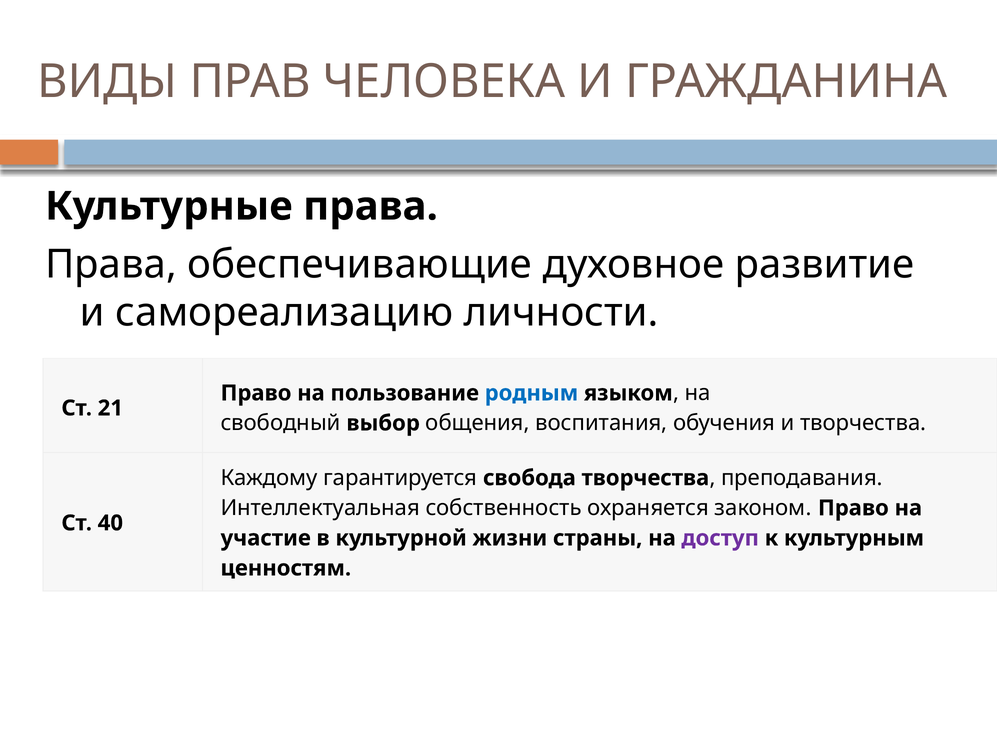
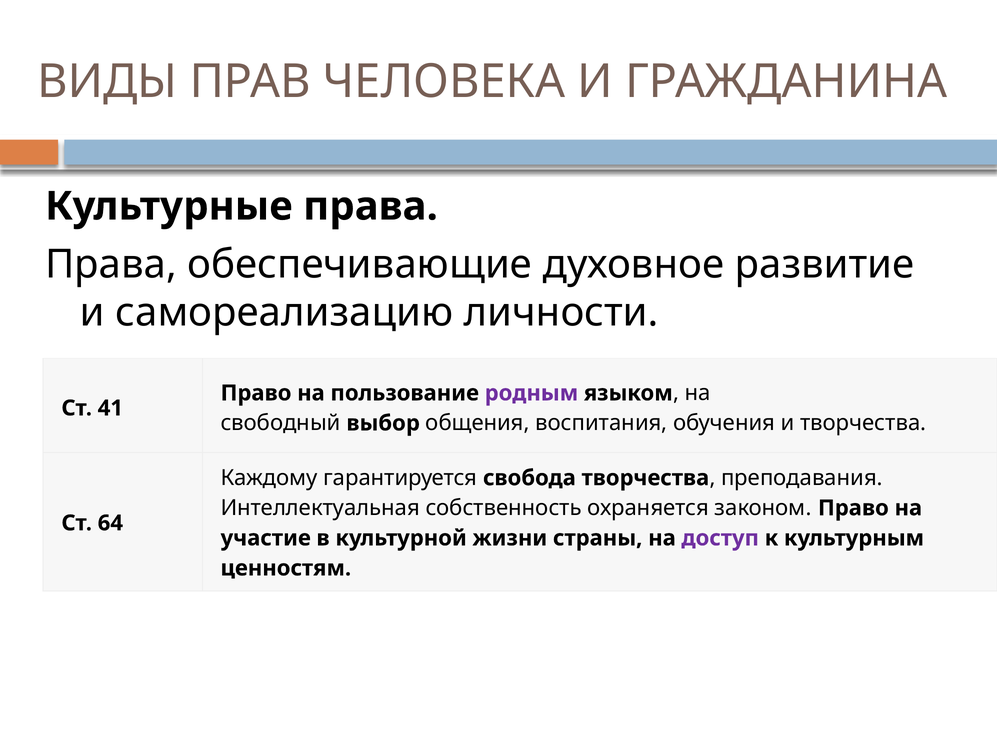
родным colour: blue -> purple (531, 393)
21: 21 -> 41 (110, 408)
40: 40 -> 64 (110, 523)
